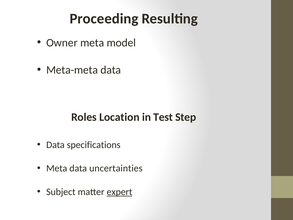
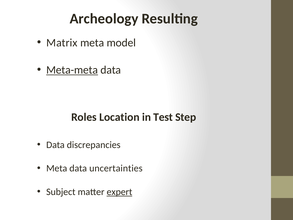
Proceeding: Proceeding -> Archeology (104, 19)
Owner: Owner -> Matrix (62, 43)
Meta-meta underline: none -> present (72, 70)
specifications: specifications -> discrepancies (94, 145)
